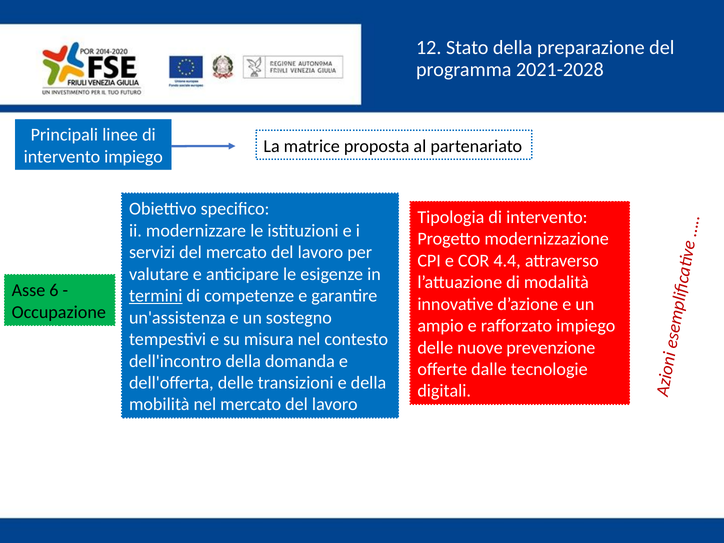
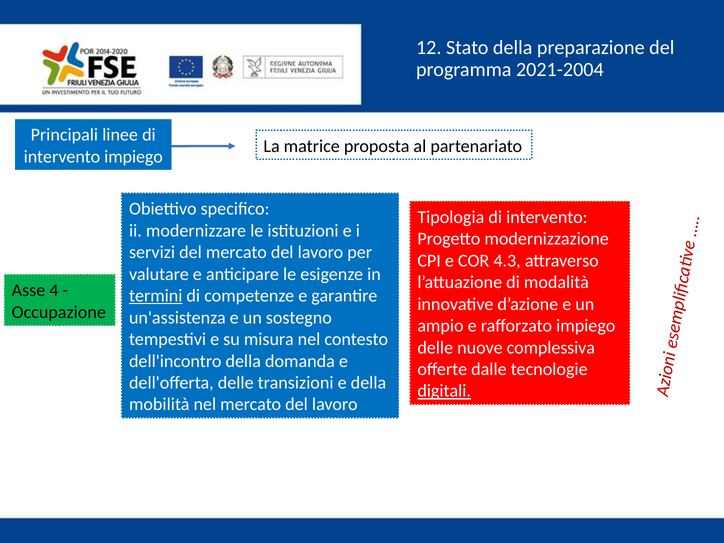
2021-2028: 2021-2028 -> 2021-2004 (560, 70)
4.4: 4.4 -> 4.3 (507, 261)
6: 6 -> 4 (54, 290)
prevenzione: prevenzione -> complessiva (551, 348)
digitali underline: none -> present (444, 391)
